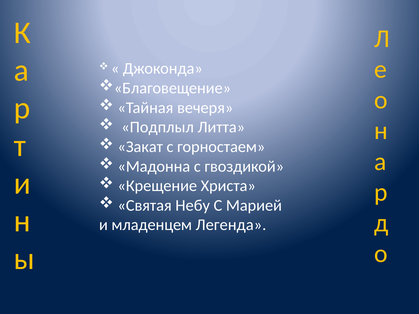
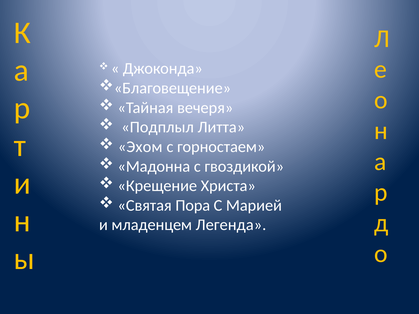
Закат: Закат -> Эхом (140, 147)
Небу: Небу -> Пора (193, 206)
